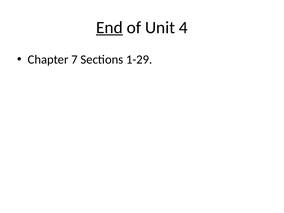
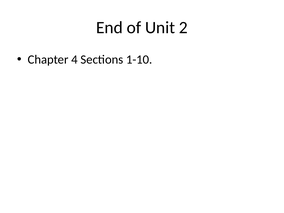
End underline: present -> none (109, 27)
4: 4 -> 2 (183, 27)
7: 7 -> 4 (74, 60)
1-29: 1-29 -> 1-10 (139, 60)
